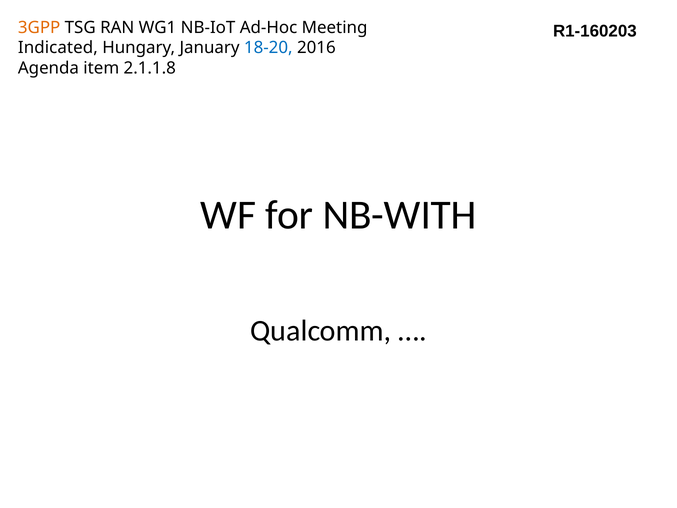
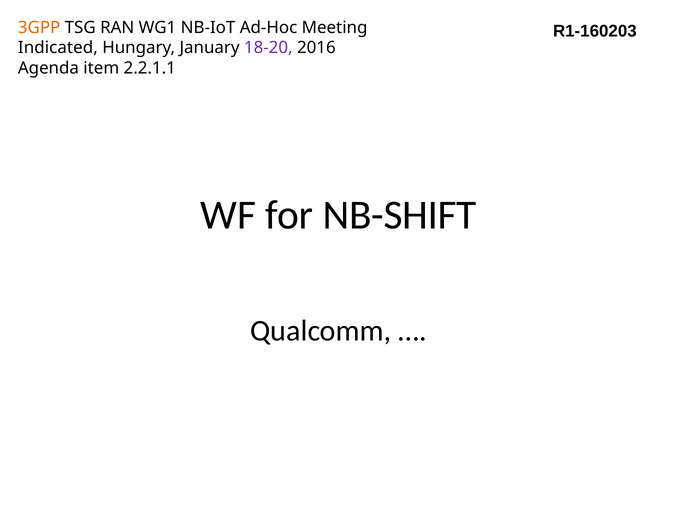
18-20 colour: blue -> purple (268, 48)
2.1.1.8: 2.1.1.8 -> 2.2.1.1 (150, 68)
NB-WITH: NB-WITH -> NB-SHIFT (400, 215)
